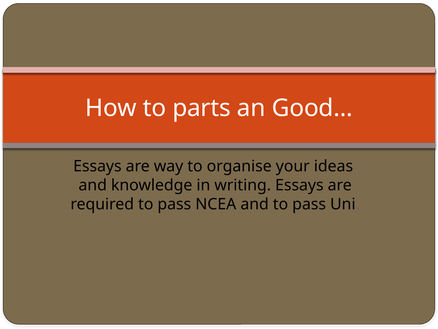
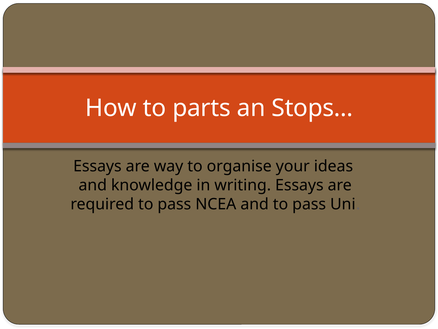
Good…: Good… -> Stops… (312, 108)
